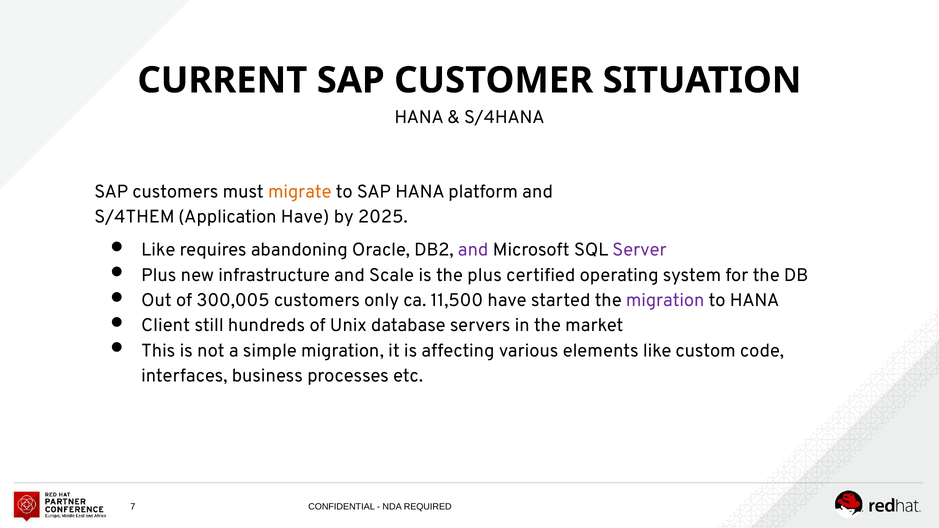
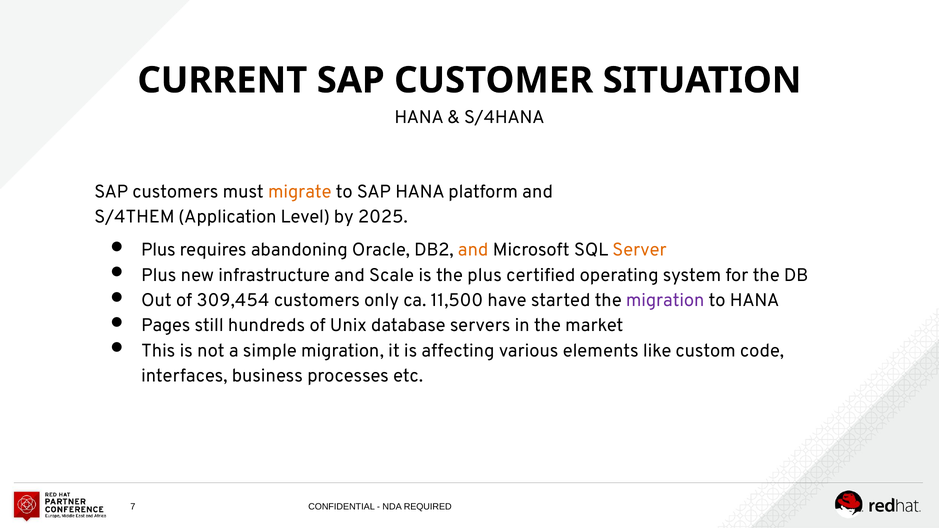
Application Have: Have -> Level (305, 217)
Like: Like -> Plus (158, 250)
and colour: purple -> orange (473, 250)
Server colour: purple -> orange (640, 250)
300,005: 300,005 -> 309,454 (233, 300)
Client: Client -> Pages (166, 326)
